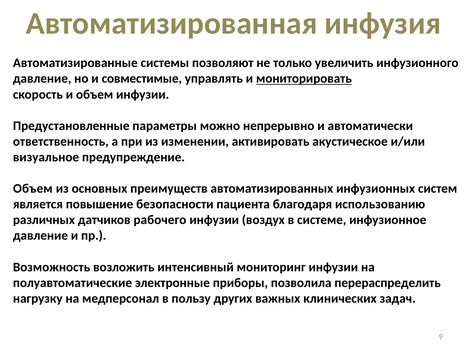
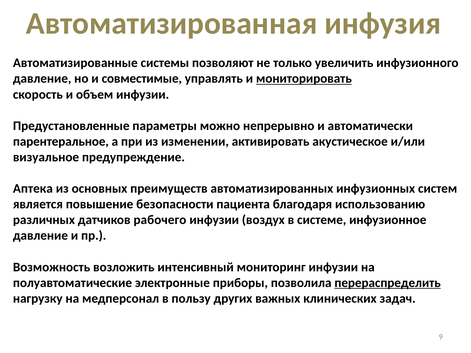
ответственность: ответственность -> парентеральное (61, 142)
Объем: Объем -> Аптека (33, 189)
перераспределить underline: none -> present (388, 283)
